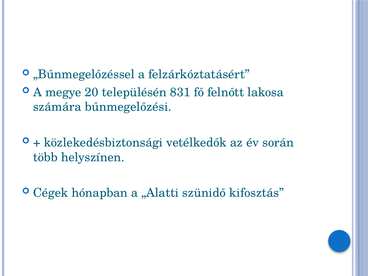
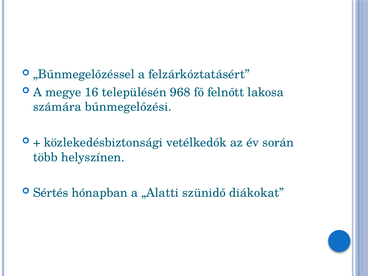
20: 20 -> 16 (92, 92)
831: 831 -> 968 (180, 92)
Cégek: Cégek -> Sértés (51, 193)
kifosztás: kifosztás -> diákokat (257, 193)
